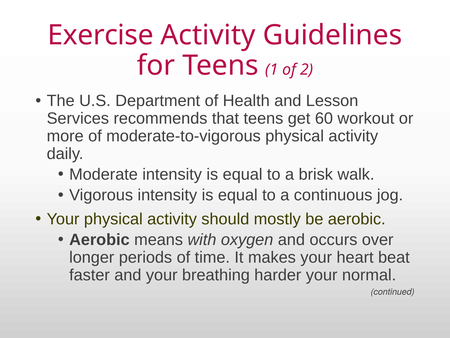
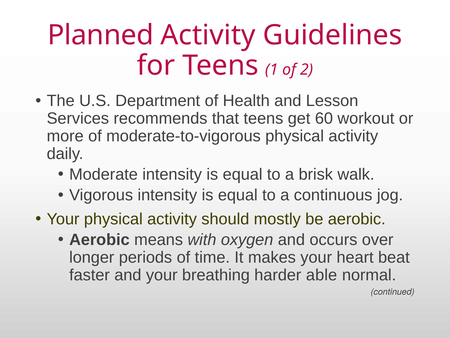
Exercise: Exercise -> Planned (101, 35)
harder your: your -> able (322, 275)
